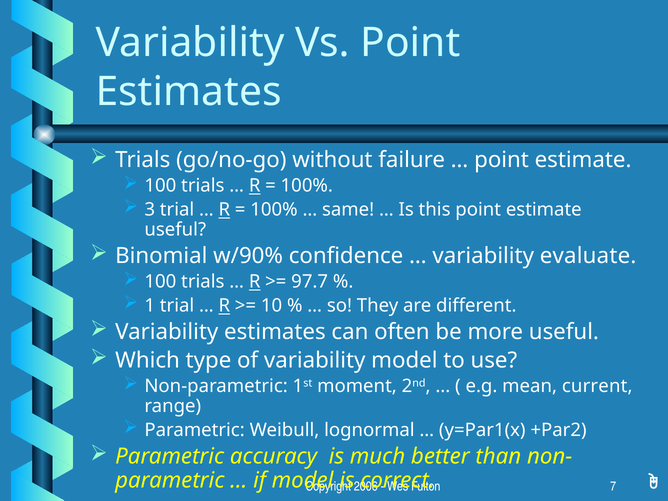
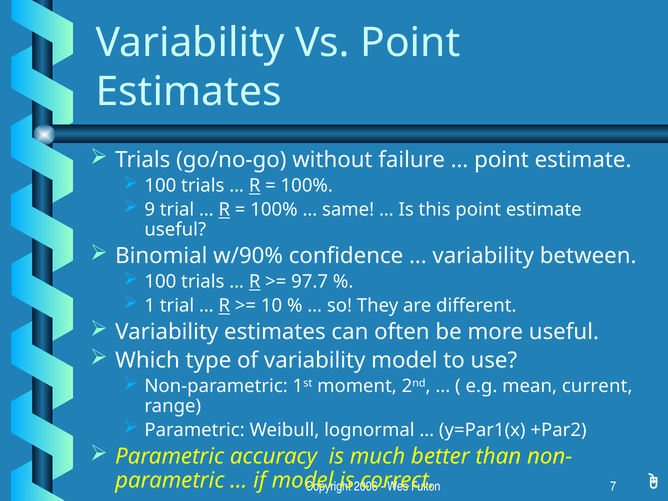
3: 3 -> 9 (150, 209)
evaluate: evaluate -> between (588, 256)
